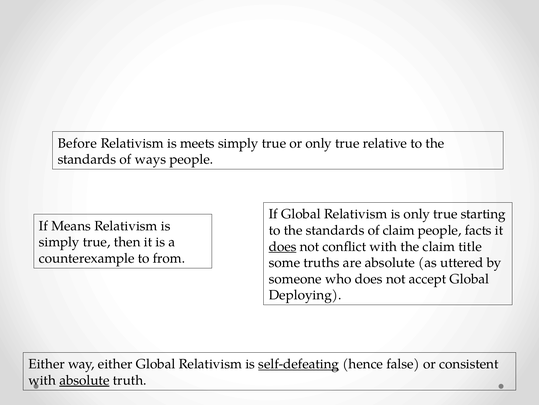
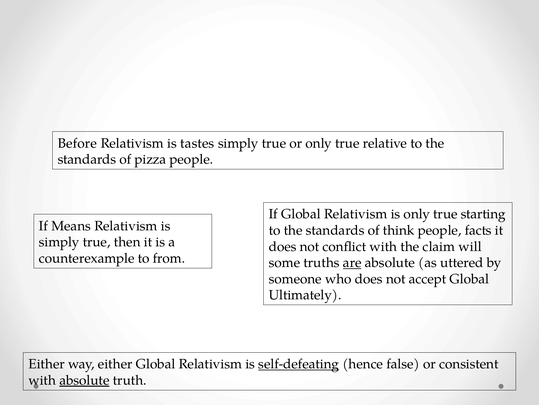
meets: meets -> tastes (197, 143)
ways: ways -> pizza (150, 159)
of claim: claim -> think (399, 230)
does underline: present -> none (283, 246)
title: title -> will (470, 246)
are underline: none -> present (352, 262)
Deploying: Deploying -> Ultimately (305, 295)
